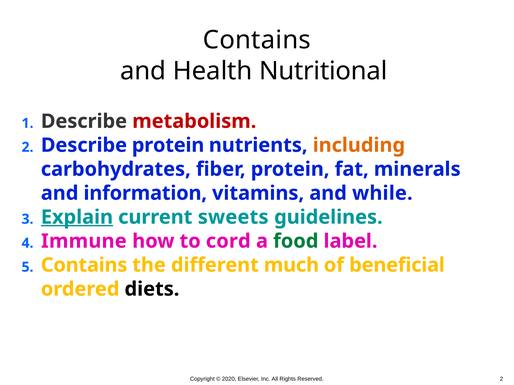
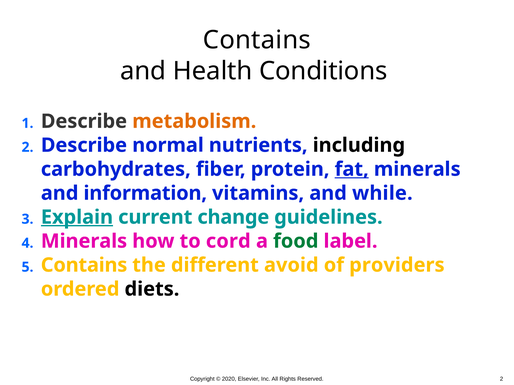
Nutritional: Nutritional -> Conditions (323, 71)
metabolism colour: red -> orange (194, 121)
Describe protein: protein -> normal (168, 145)
including colour: orange -> black (359, 145)
fat underline: none -> present (352, 169)
sweets: sweets -> change (233, 217)
Immune: Immune -> Minerals (84, 241)
much: much -> avoid (291, 265)
beneficial: beneficial -> providers (397, 265)
